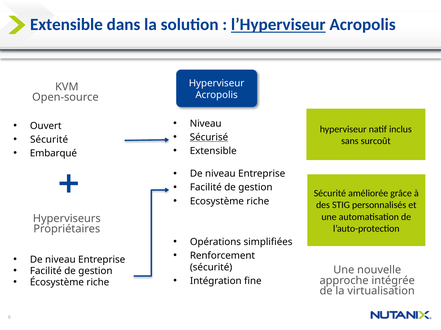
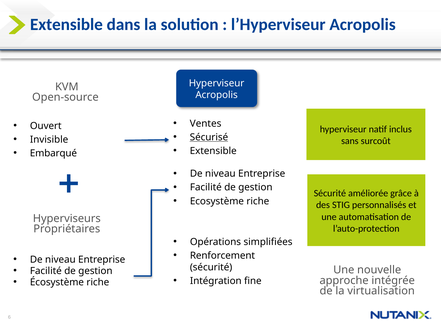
l’Hyperviseur underline: present -> none (278, 25)
Niveau: Niveau -> Ventes (206, 124)
Sécurité: Sécurité -> Invisible (49, 140)
